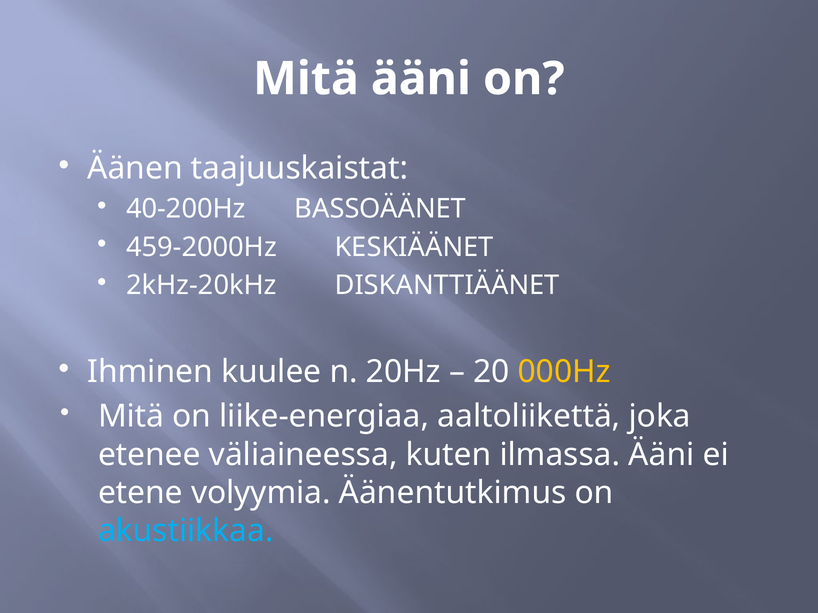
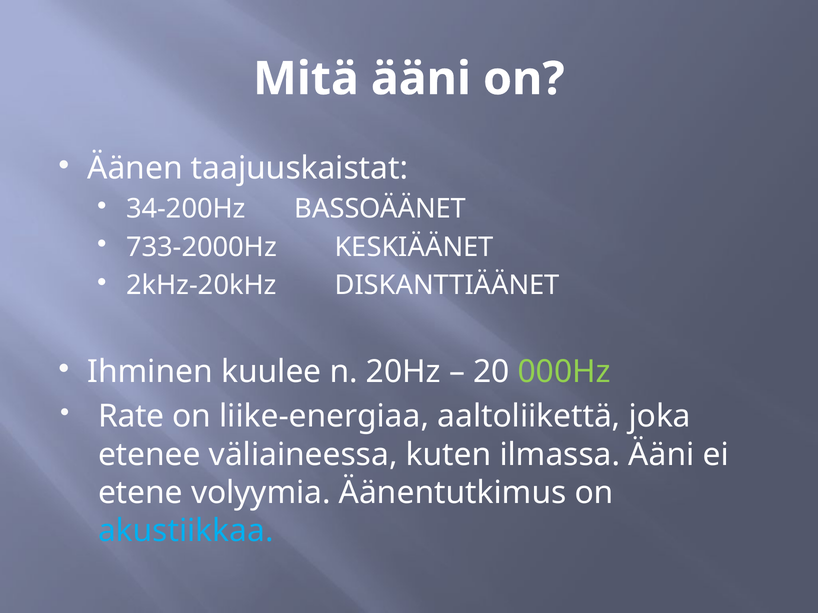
40-200Hz: 40-200Hz -> 34-200Hz (186, 209)
459-2000Hz: 459-2000Hz -> 733-2000Hz (201, 247)
000Hz colour: yellow -> light green (564, 372)
Mitä: Mitä -> Rate (131, 417)
